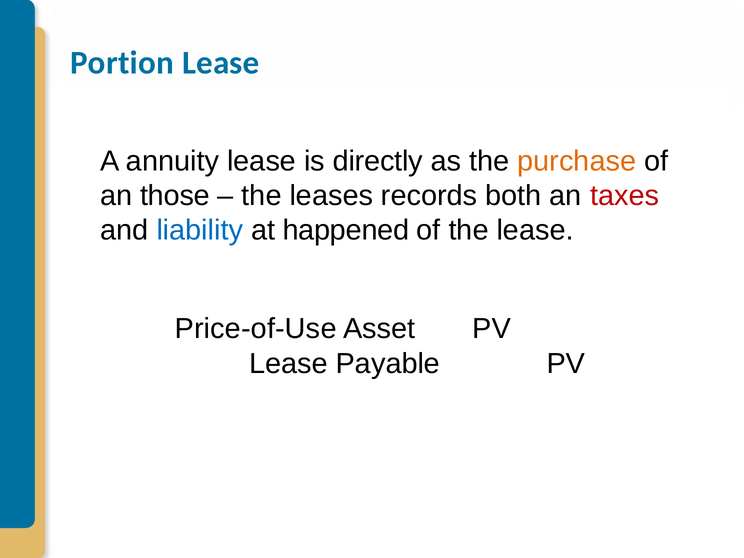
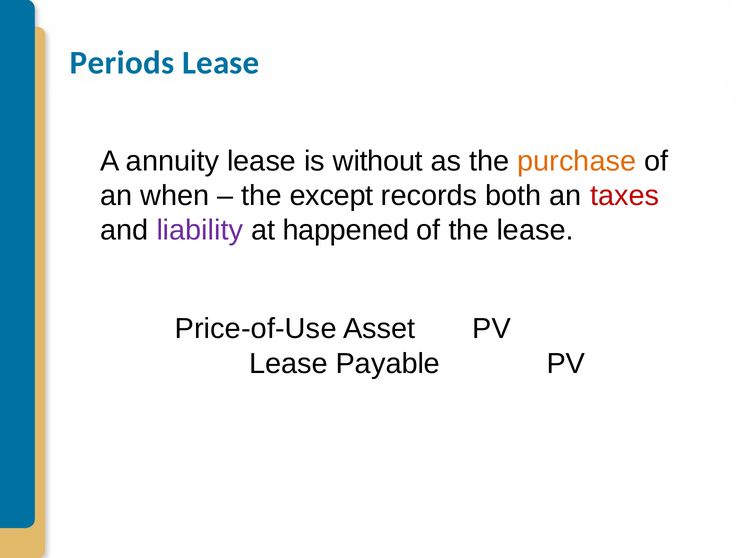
Portion: Portion -> Periods (122, 63)
directly: directly -> without (378, 161)
those: those -> when (175, 196)
leases: leases -> except (331, 196)
liability colour: blue -> purple (200, 230)
